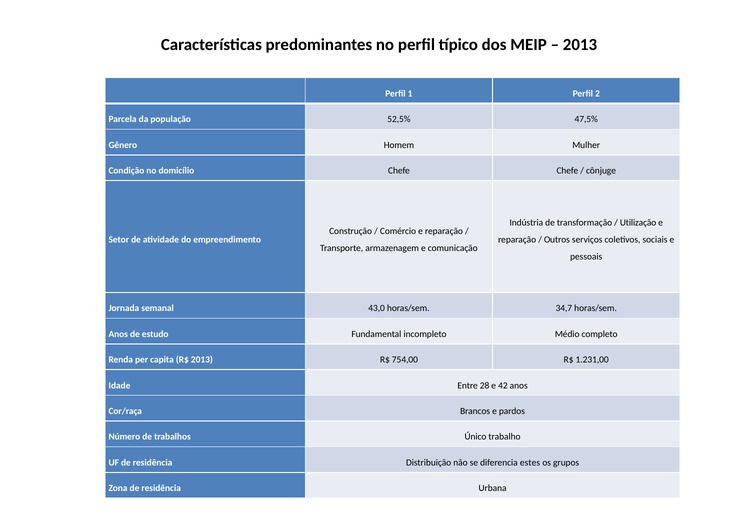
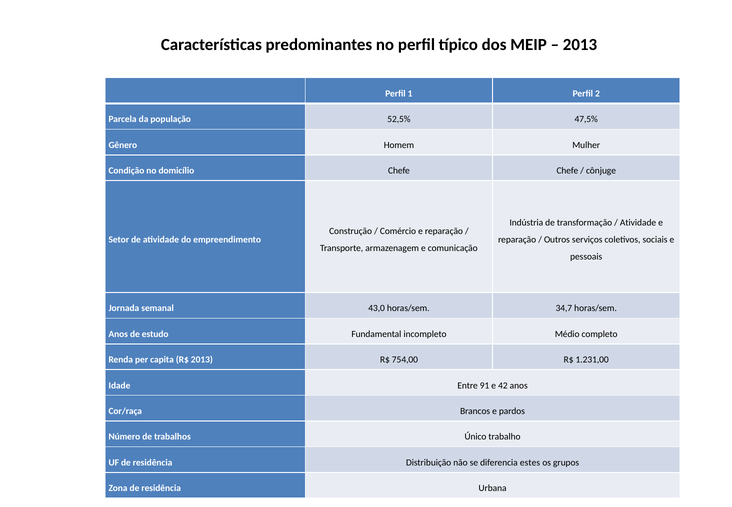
Utilização: Utilização -> Atividade (638, 222)
28: 28 -> 91 (485, 385)
